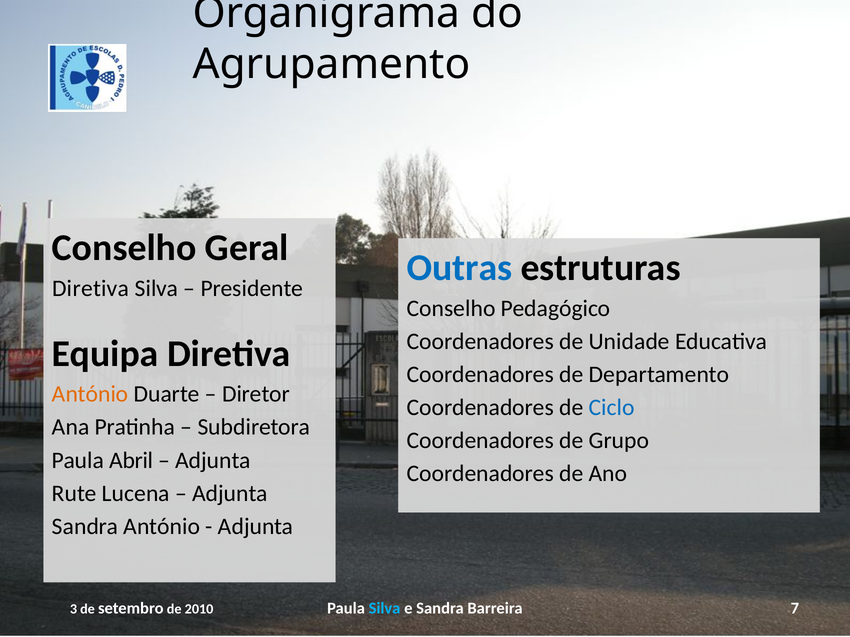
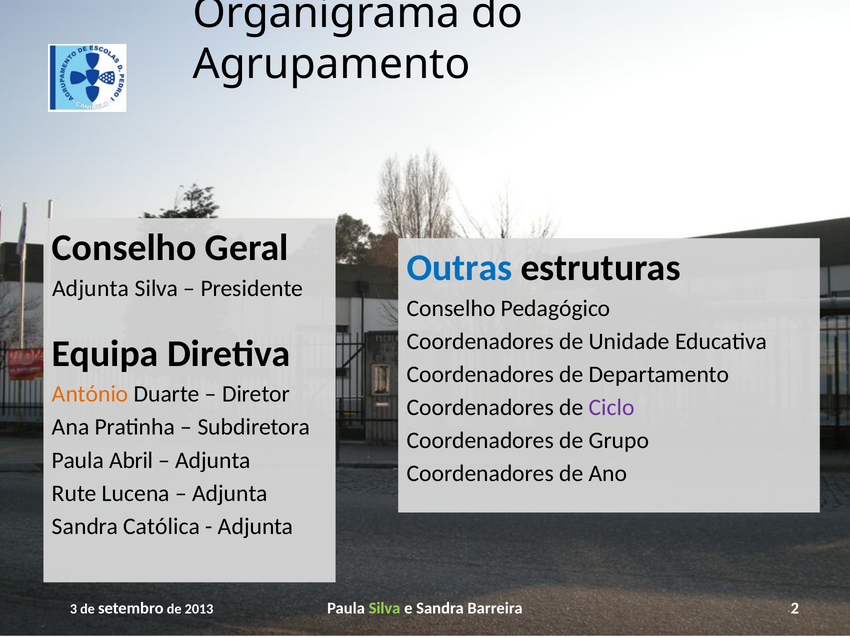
Diretiva: Diretiva -> Adjunta (91, 289)
Ciclo colour: blue -> purple (612, 408)
Sandra António: António -> Católica (162, 527)
2010: 2010 -> 2013 (199, 610)
Silva colour: light blue -> light green (385, 609)
7: 7 -> 2 (795, 609)
